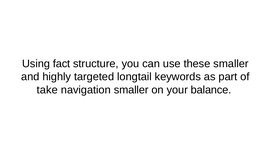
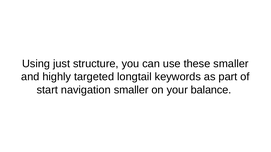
fact: fact -> just (62, 64)
take: take -> start (47, 90)
